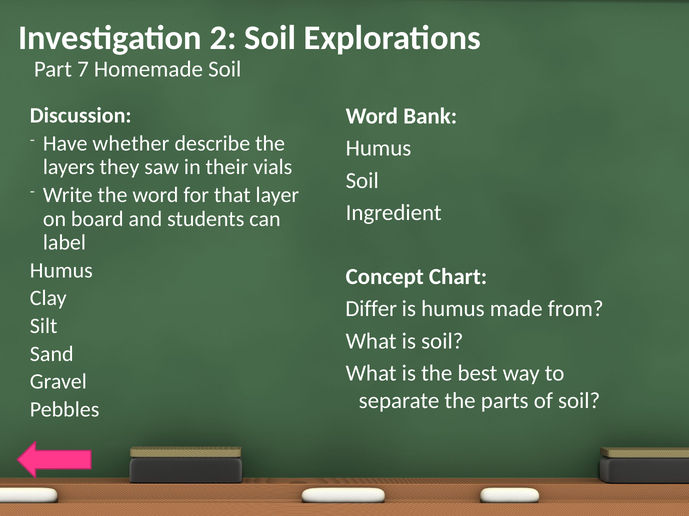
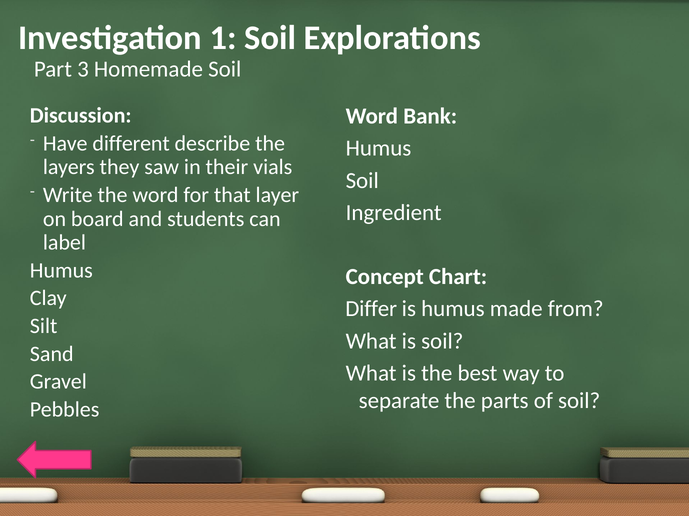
2: 2 -> 1 (223, 38)
7: 7 -> 3 (83, 69)
whether: whether -> different (131, 144)
